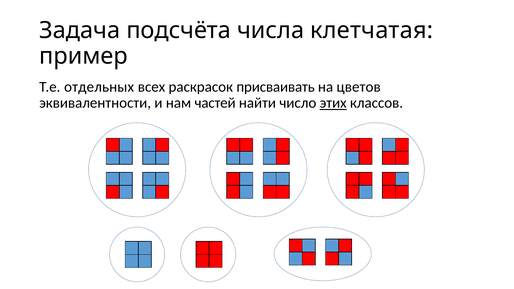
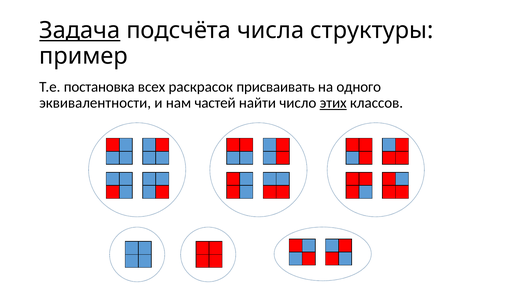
Задача underline: none -> present (80, 30)
клетчатая: клетчатая -> структуры (372, 30)
отдельных: отдельных -> постановка (99, 87)
цветов: цветов -> одного (359, 87)
